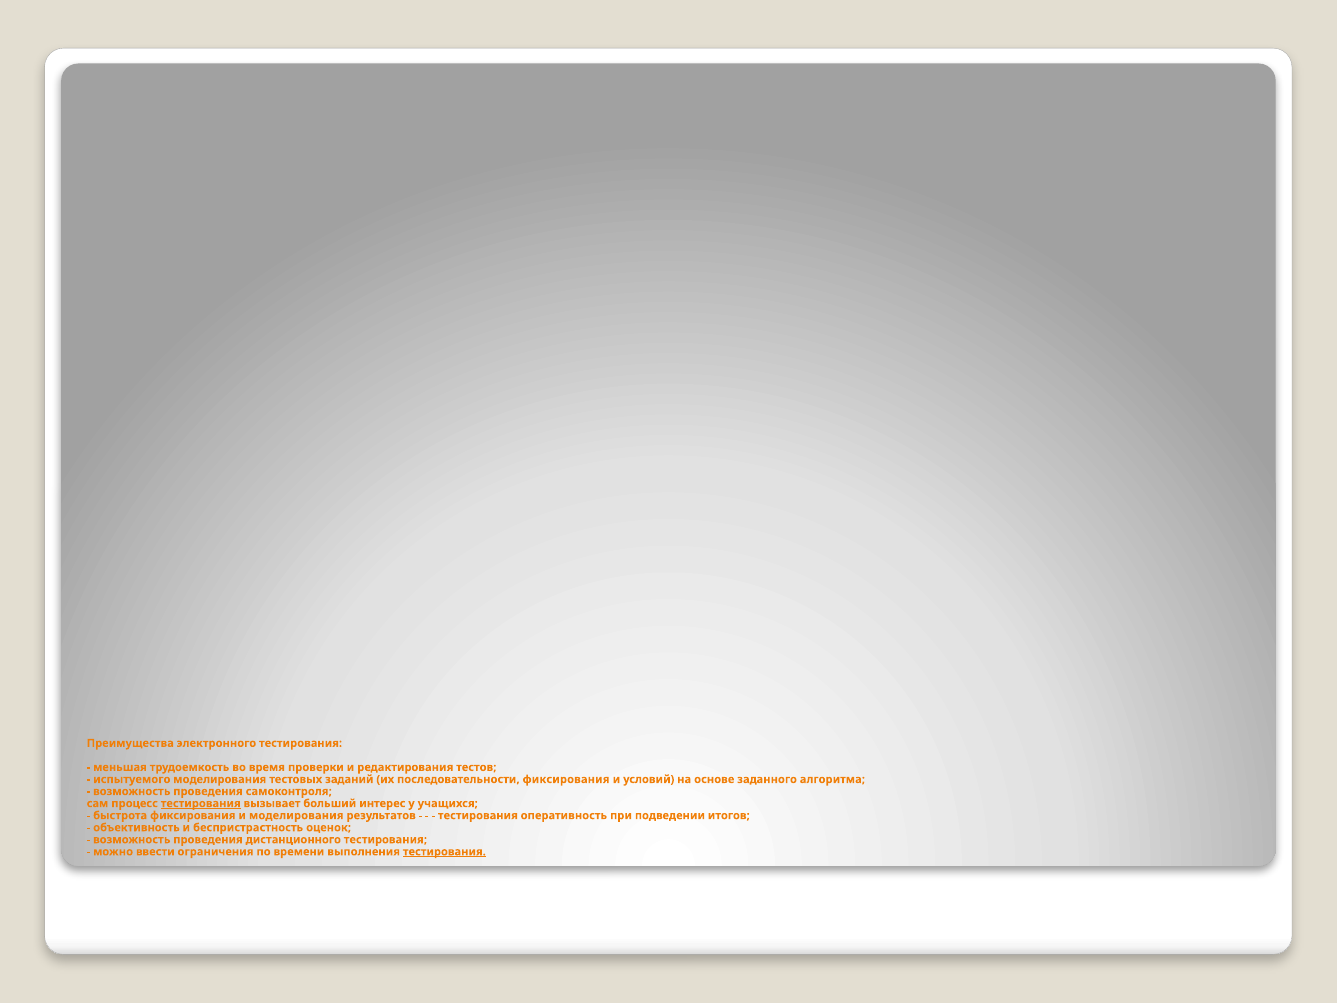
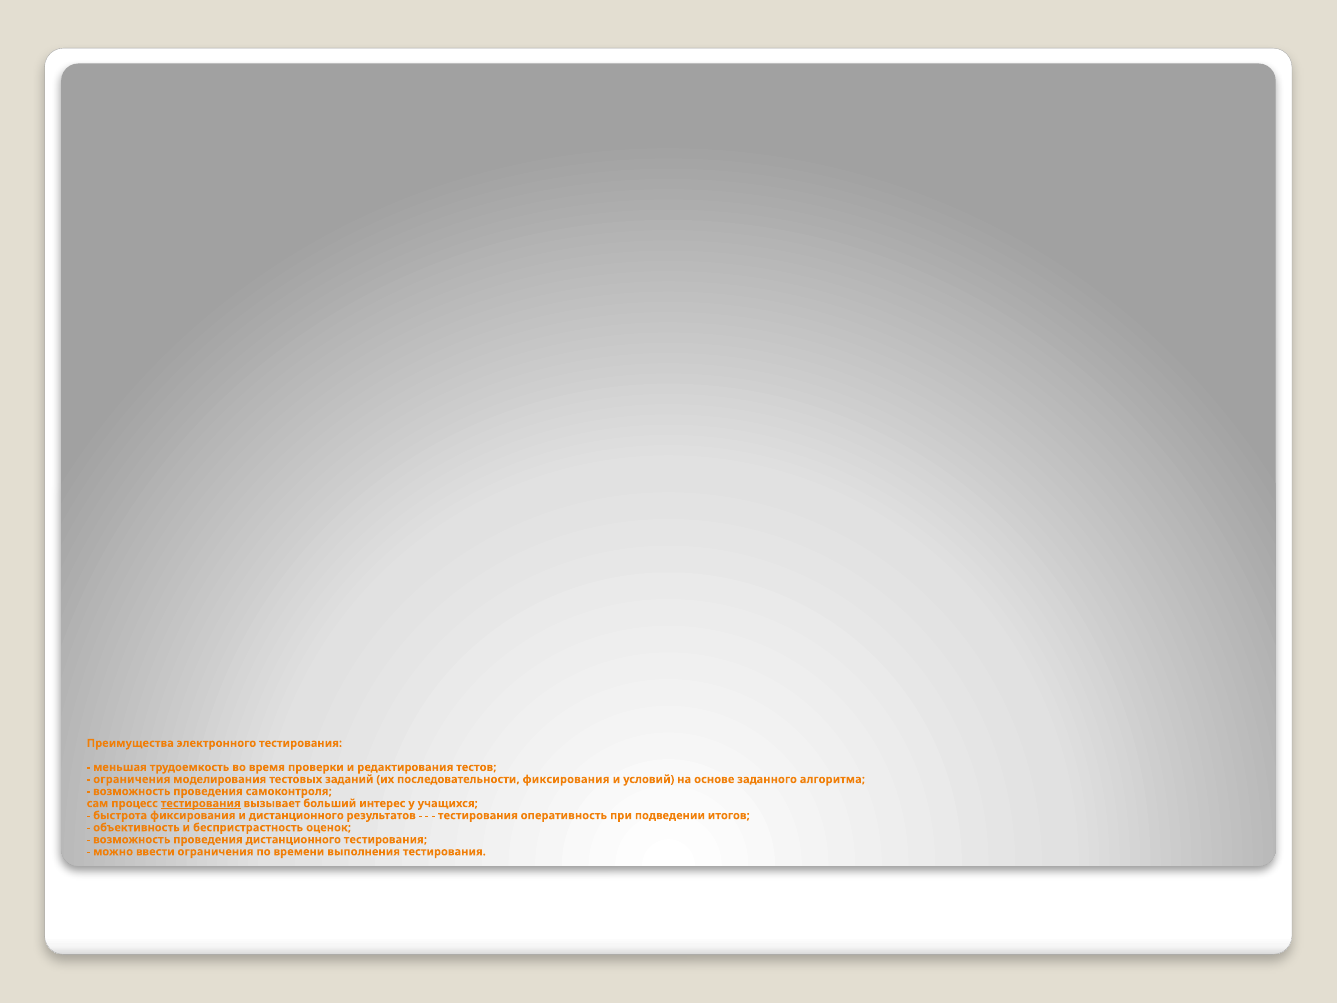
испытуемого: испытуемого -> ограничения (132, 779)
и моделирования: моделирования -> дистанционного (296, 815)
тестирования underline: present -> none (444, 851)
